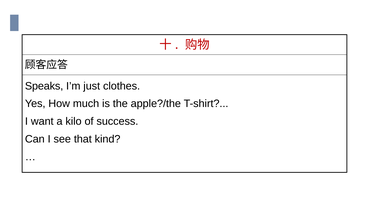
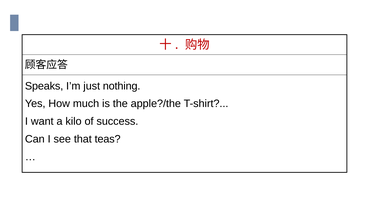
clothes: clothes -> nothing (122, 86)
kind: kind -> teas (108, 139)
